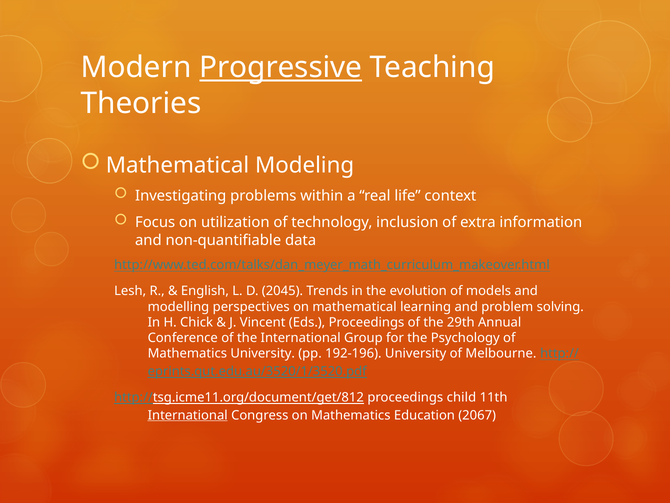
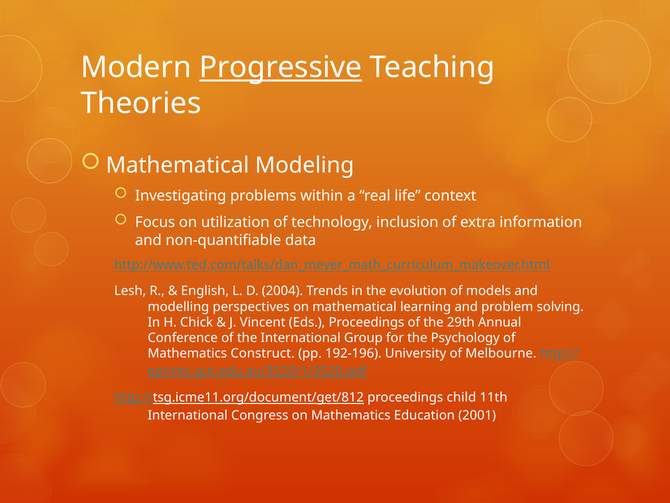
2045: 2045 -> 2004 (282, 291)
Mathematics University: University -> Construct (263, 353)
International underline: present -> none (188, 415)
2067: 2067 -> 2001 (477, 415)
